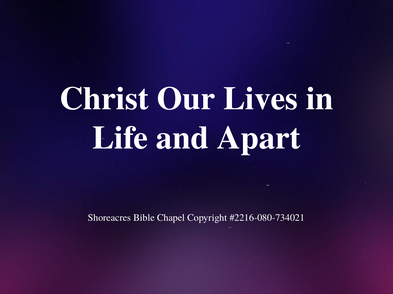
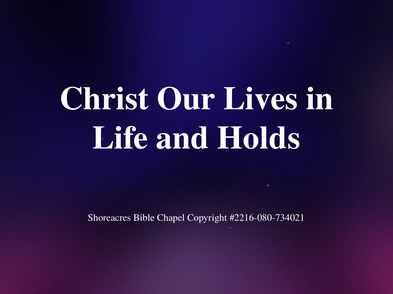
Apart: Apart -> Holds (259, 138)
